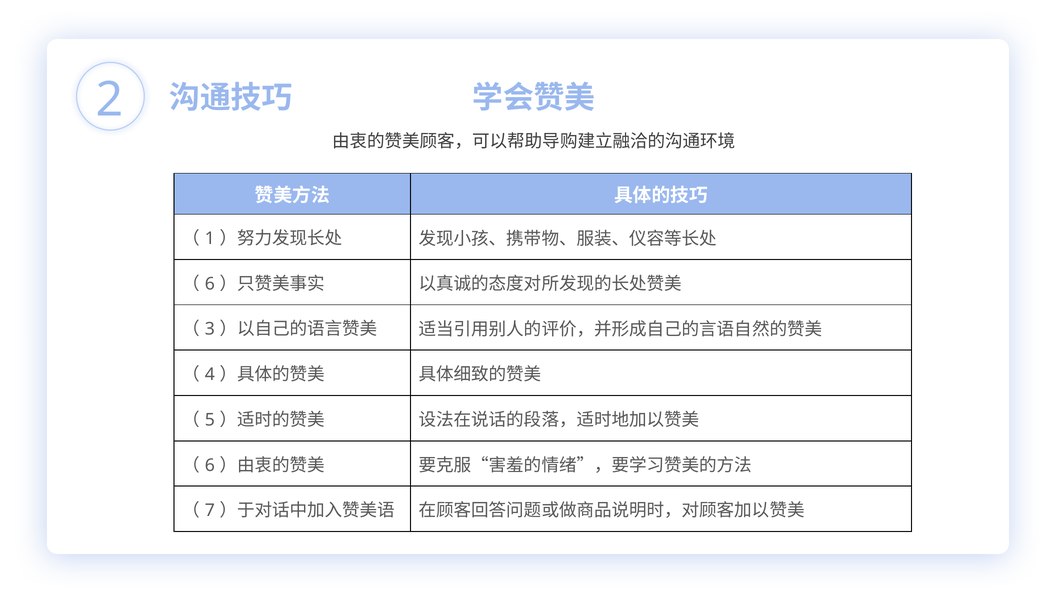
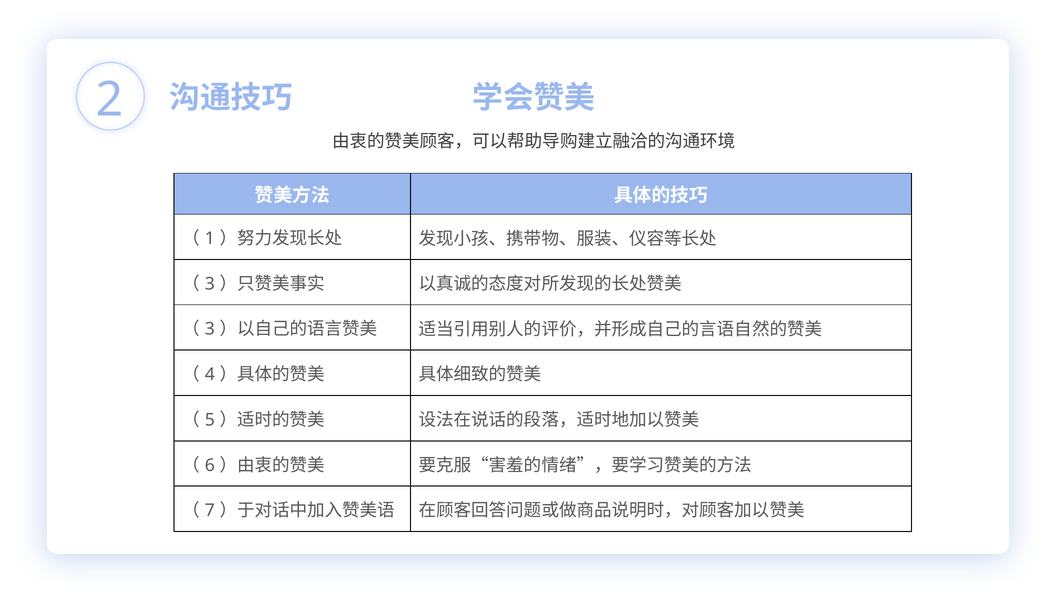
6: 6 -> 3 (210, 284)
